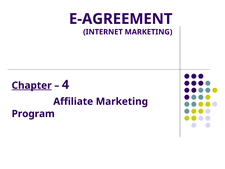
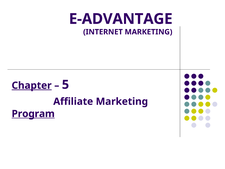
E-AGREEMENT: E-AGREEMENT -> E-ADVANTAGE (121, 19)
4: 4 -> 5 (65, 85)
Program underline: none -> present (33, 114)
